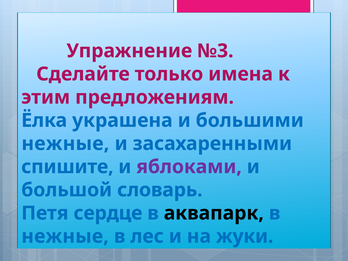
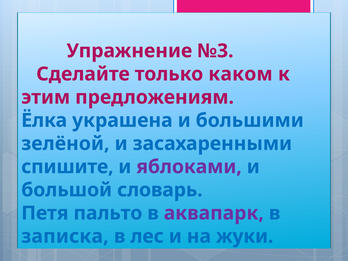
имена: имена -> каком (241, 74)
нежные: нежные -> зелёной (65, 144)
сердце: сердце -> пальто (108, 213)
аквапарк colour: black -> purple (214, 213)
нежные: нежные -> записка (65, 236)
